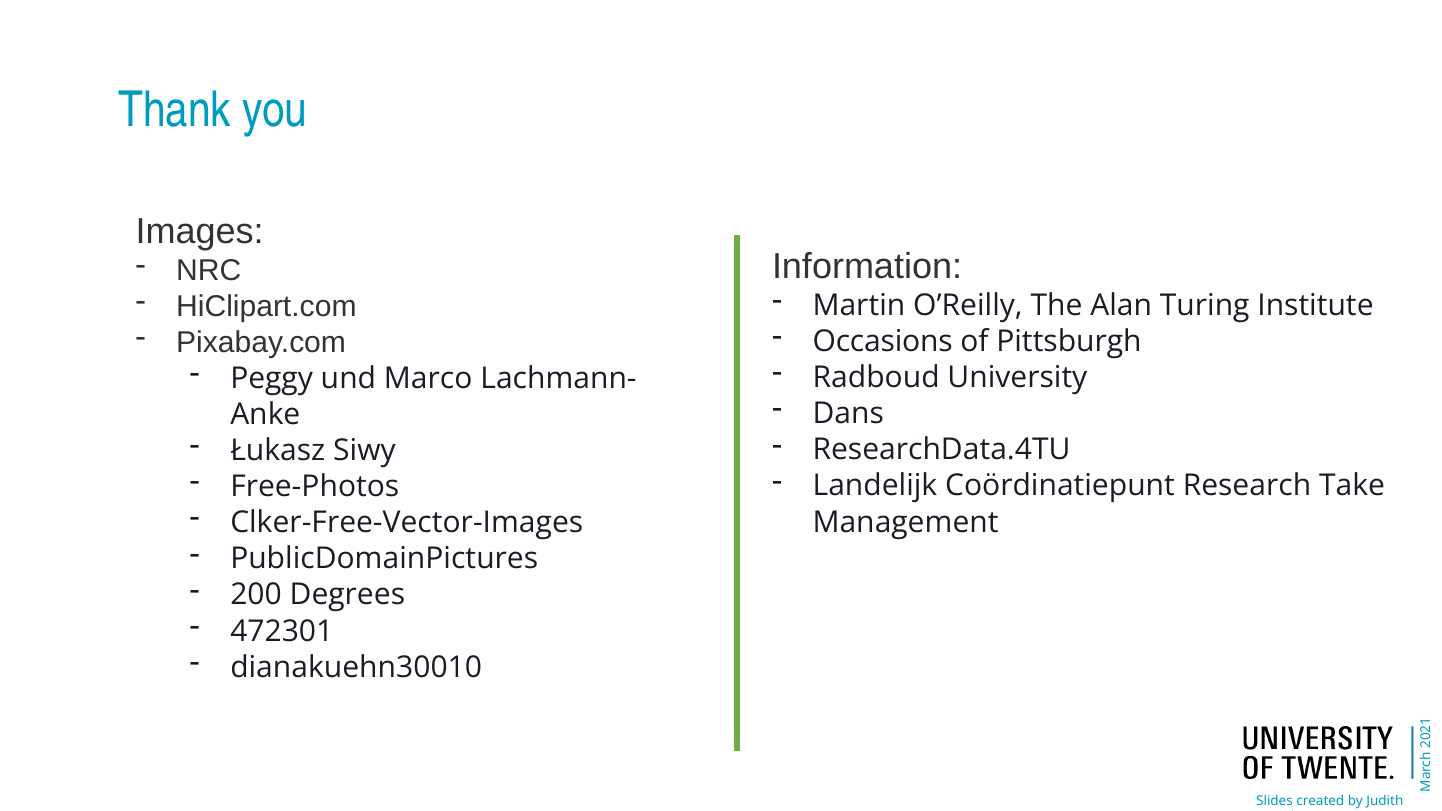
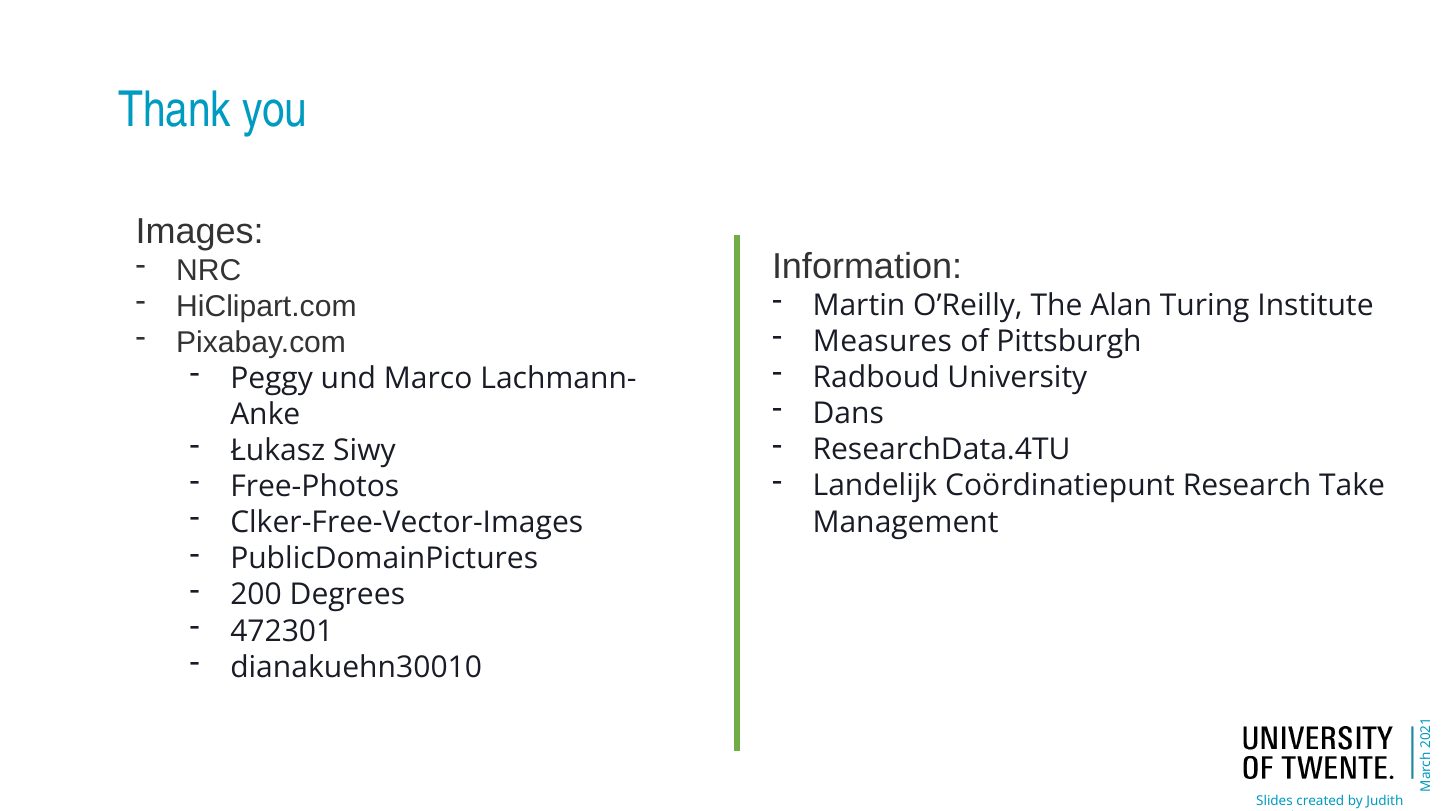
Occasions: Occasions -> Measures (882, 342)
